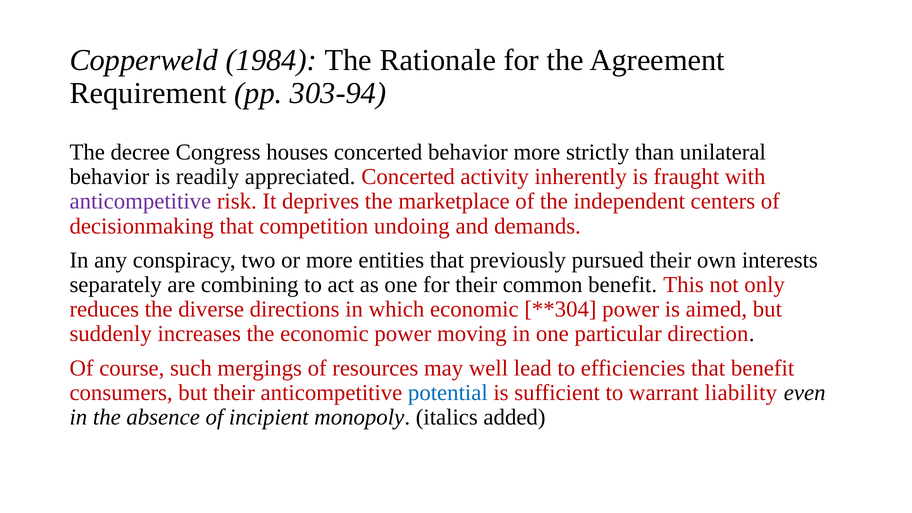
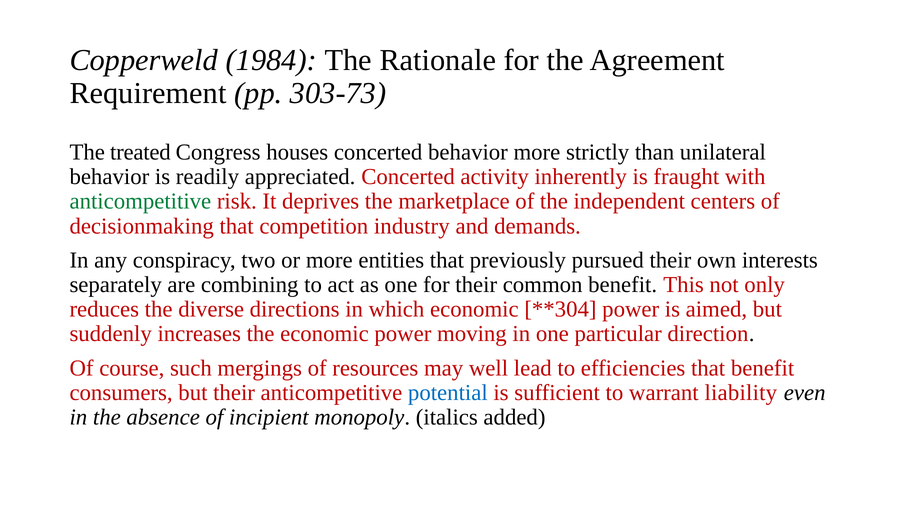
303-94: 303-94 -> 303-73 (338, 93)
decree: decree -> treated (140, 152)
anticompetitive colour: purple -> green (140, 201)
undoing: undoing -> industry (412, 226)
